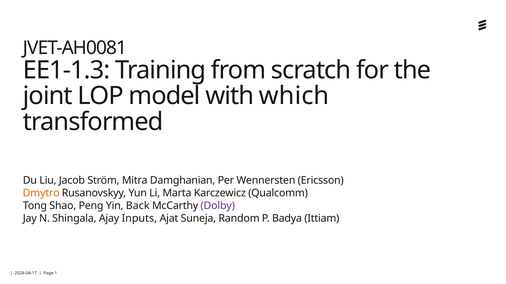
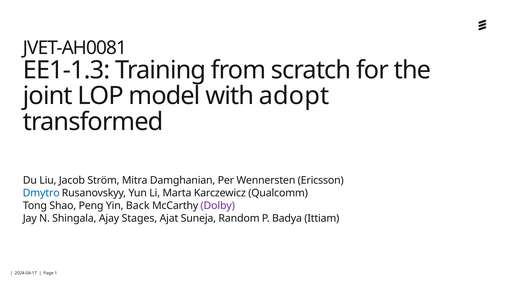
which: which -> adopt (294, 96)
Dmytro colour: orange -> blue (41, 193)
Inputs: Inputs -> Stages (139, 219)
